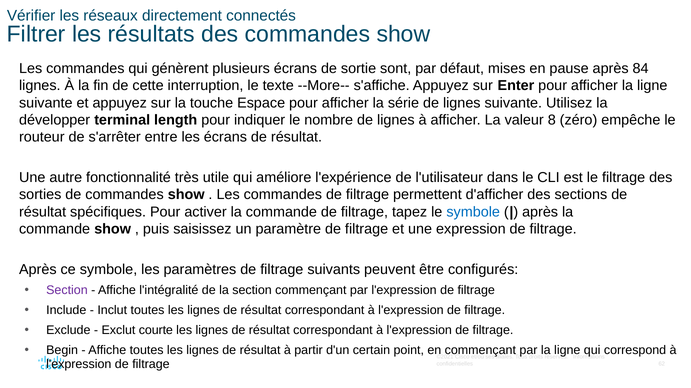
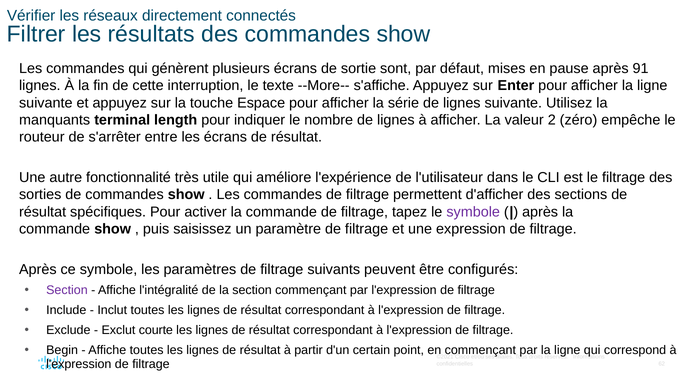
84: 84 -> 91 (641, 68)
développer: développer -> manquants (55, 120)
8: 8 -> 2 (552, 120)
symbole colour: blue -> purple (473, 212)
